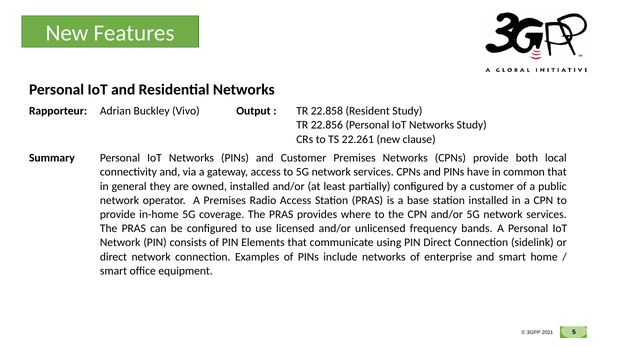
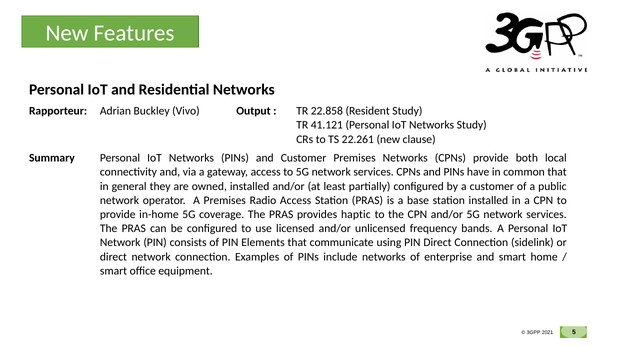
22.856: 22.856 -> 41.121 (327, 125)
where: where -> haptic (356, 214)
